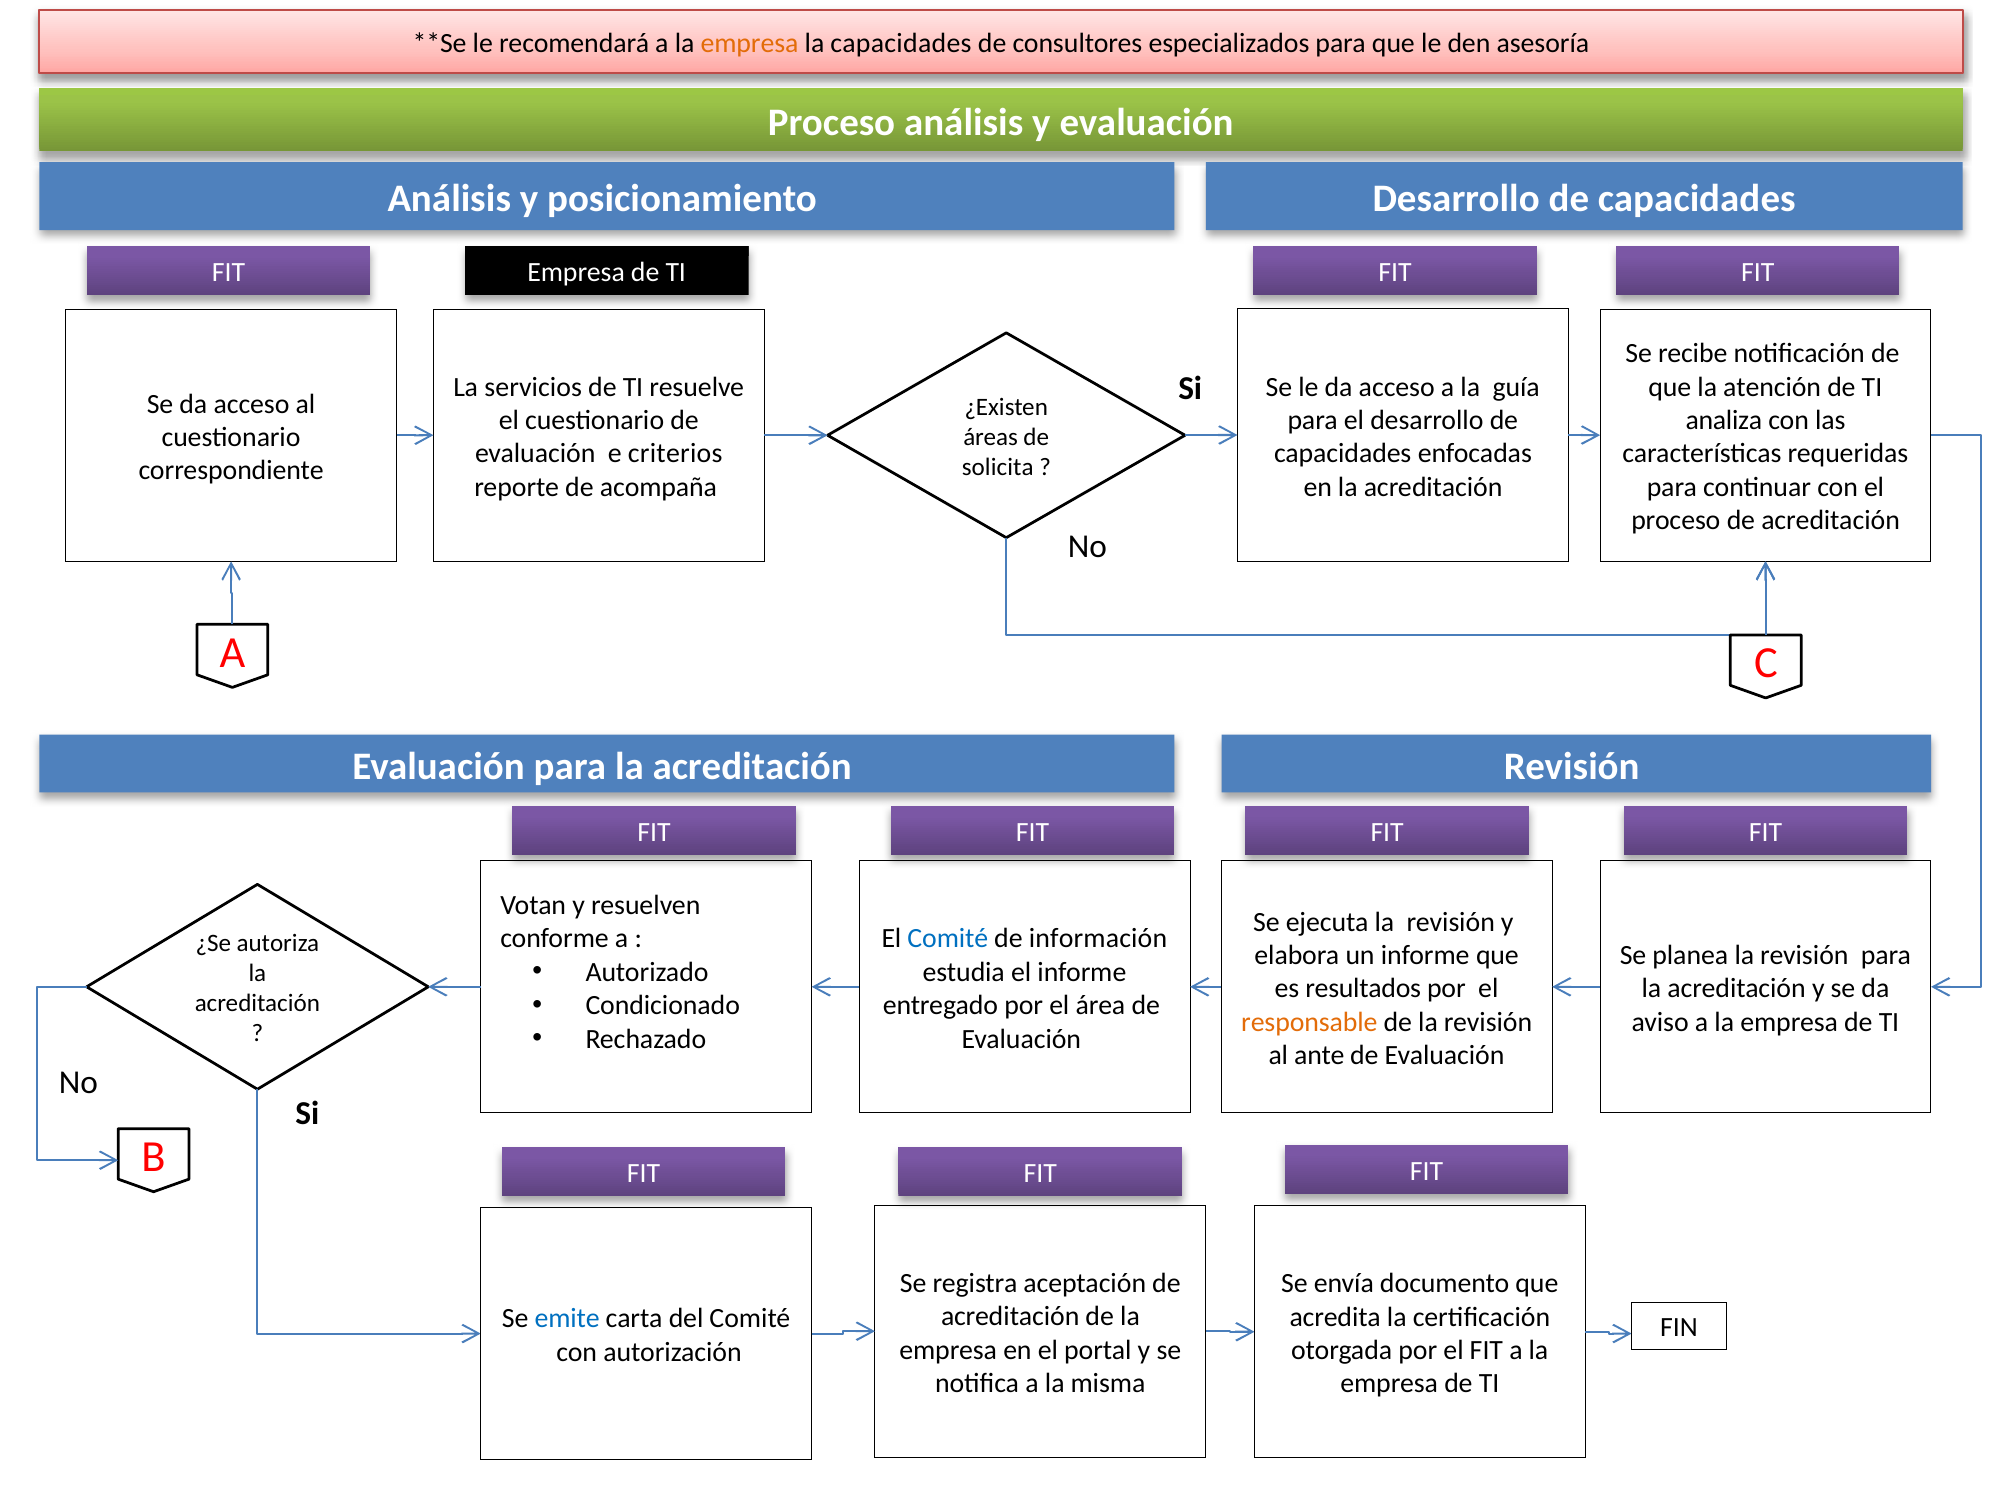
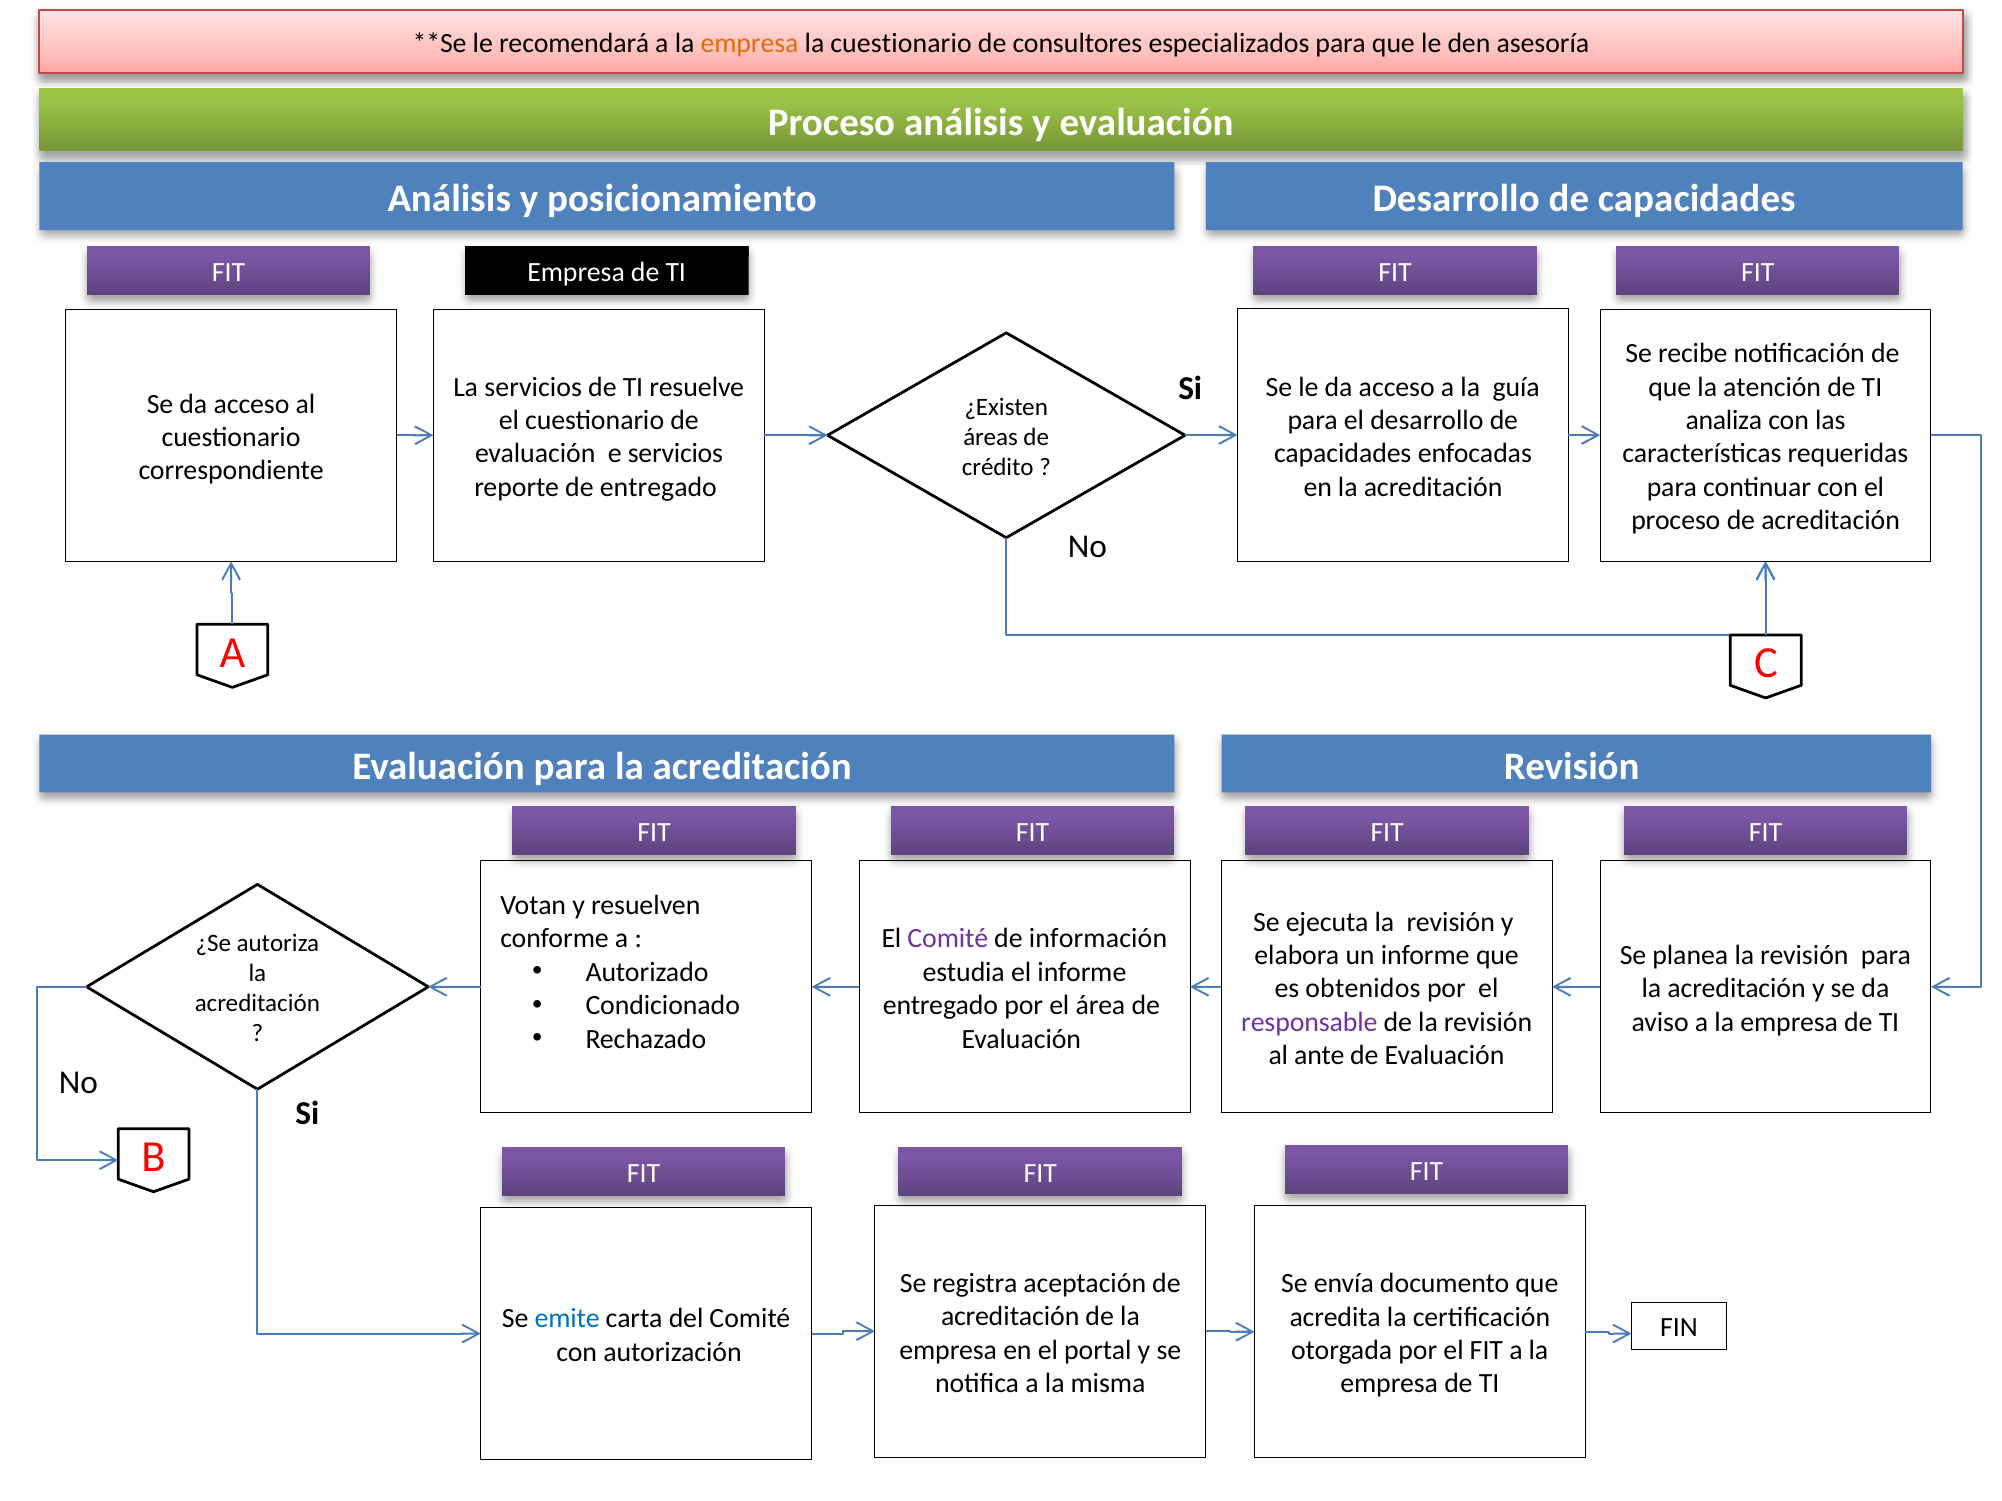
la capacidades: capacidades -> cuestionario (901, 43)
e criterios: criterios -> servicios (675, 454)
solicita: solicita -> crédito (998, 467)
de acompaña: acompaña -> entregado (658, 487)
Comité colour: blue -> purple (948, 939)
resultados: resultados -> obtenidos (1363, 989)
responsable colour: orange -> purple (1309, 1022)
